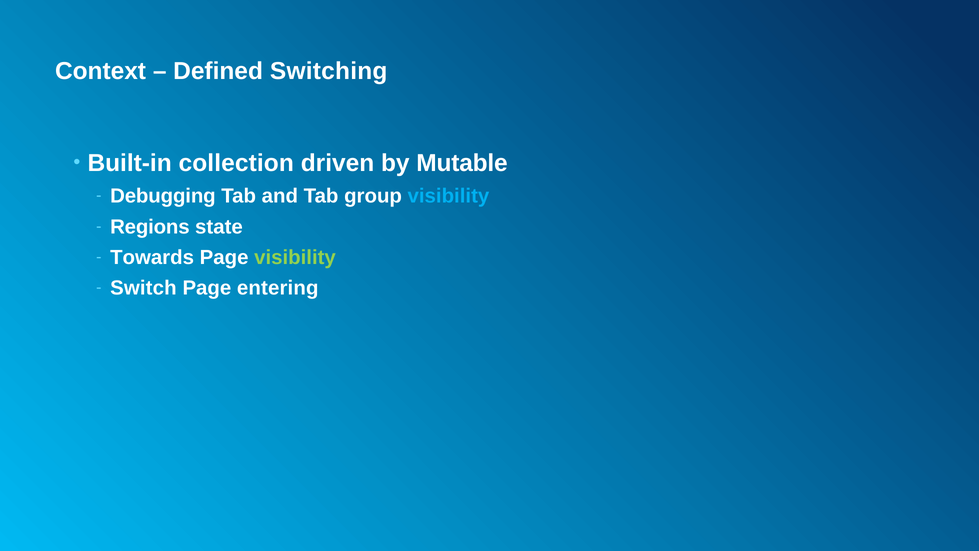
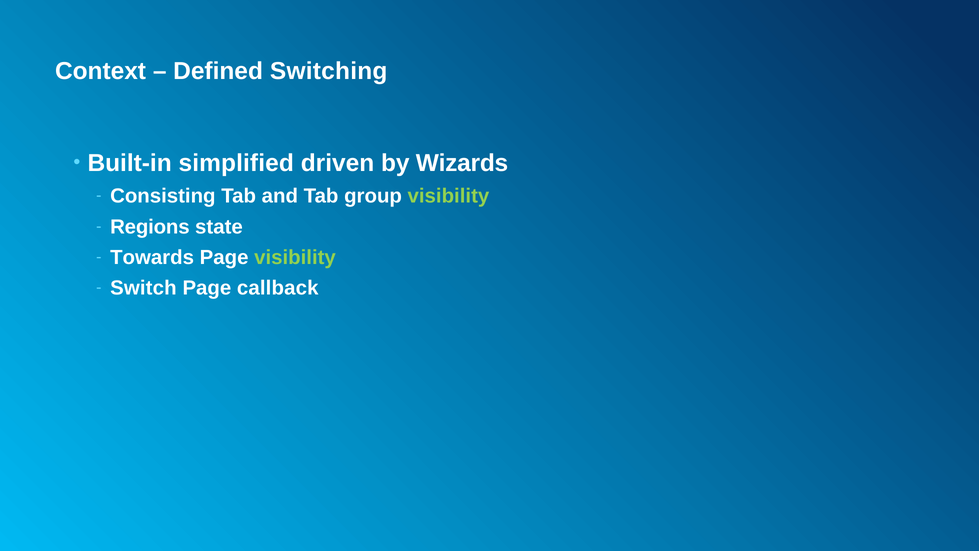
collection: collection -> simplified (236, 163)
Mutable: Mutable -> Wizards (462, 163)
Debugging: Debugging -> Consisting (163, 196)
visibility colour: light blue -> light green (448, 196)
entering: entering -> callback (278, 288)
